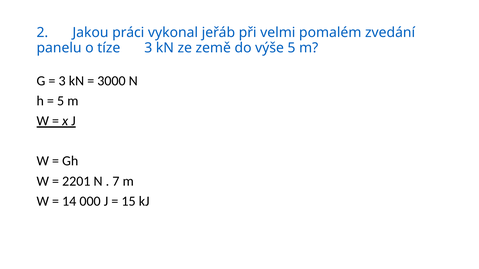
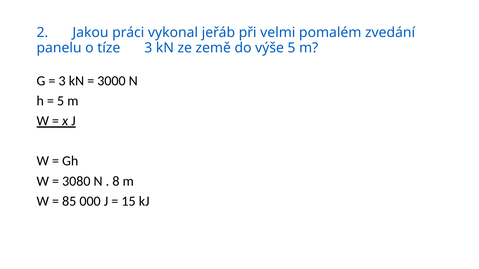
2201: 2201 -> 3080 (76, 181)
7: 7 -> 8 (116, 181)
14: 14 -> 85 (69, 201)
